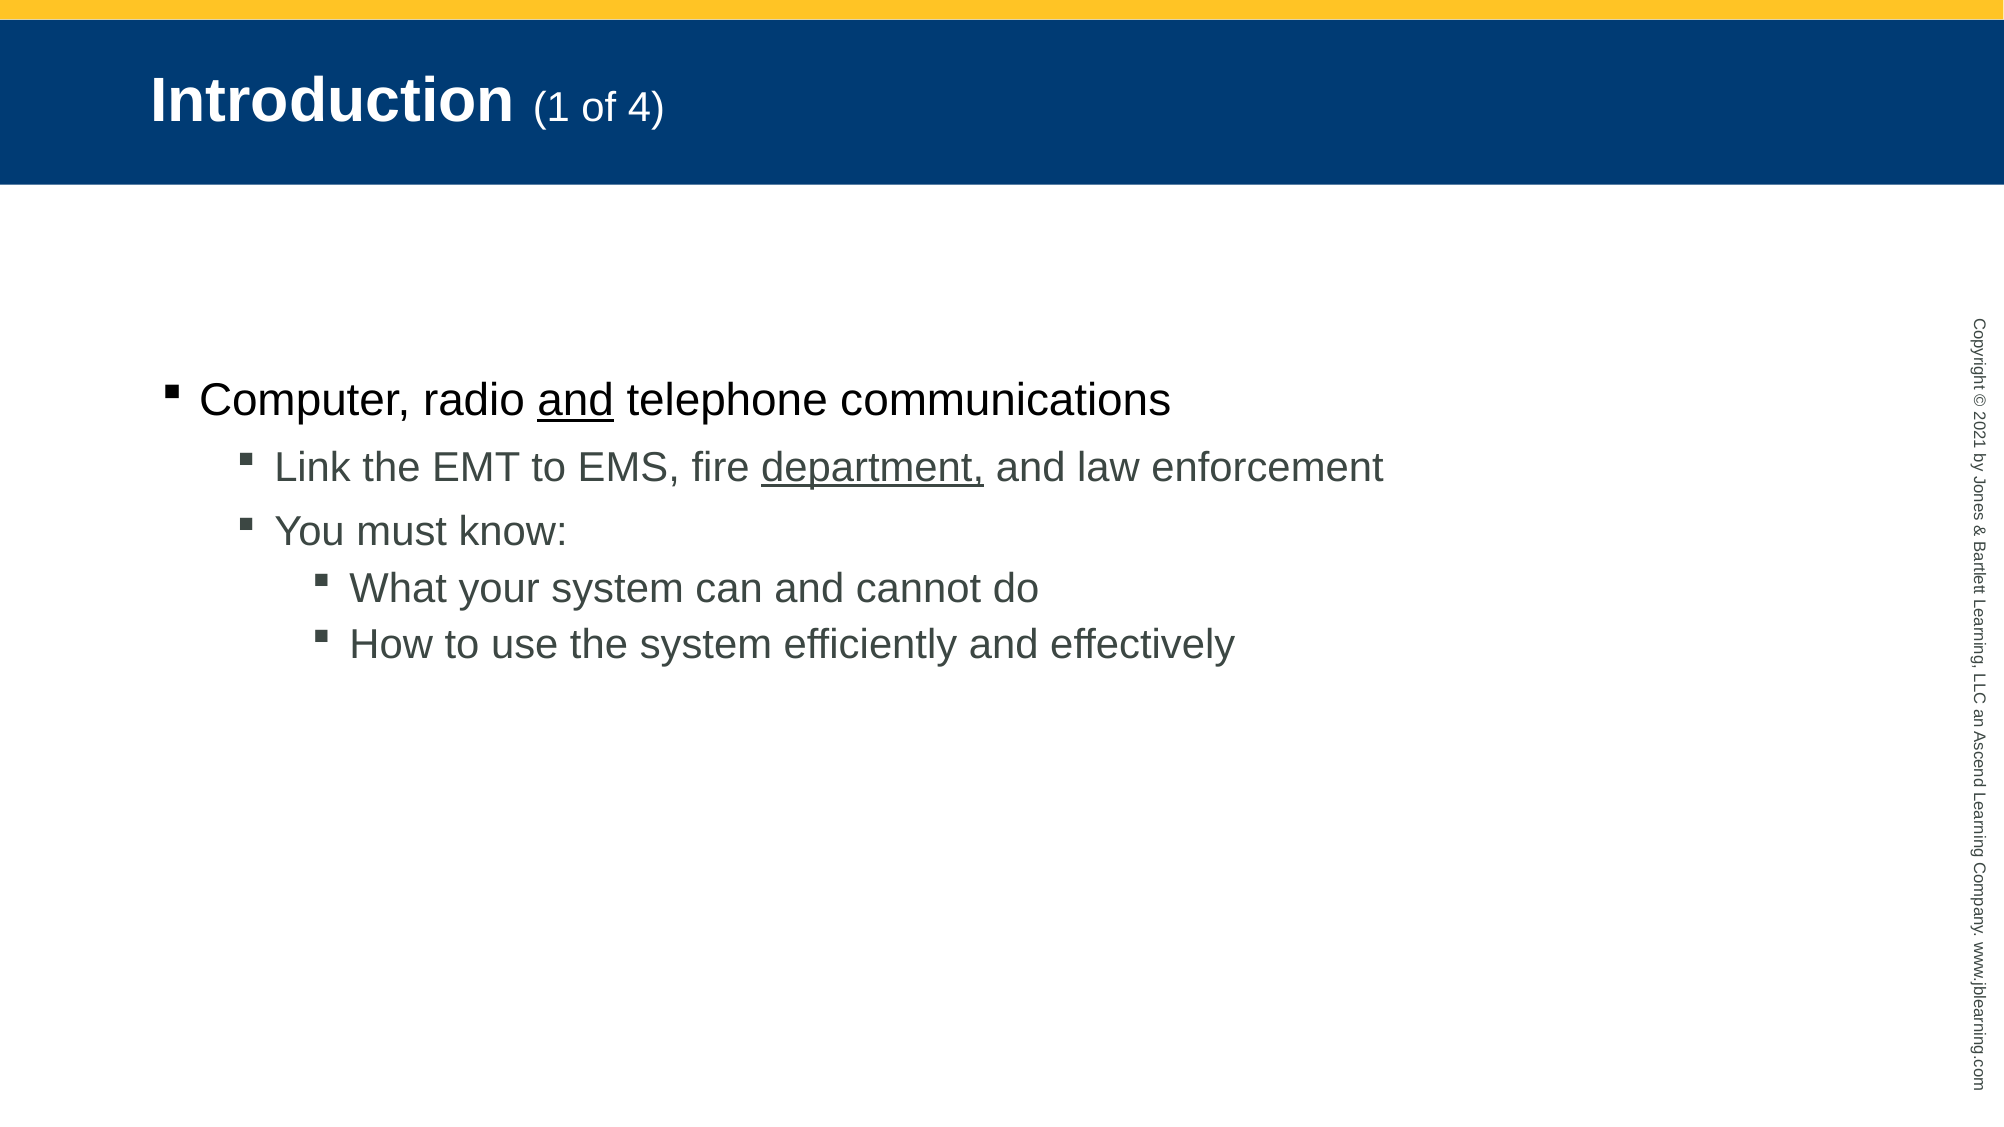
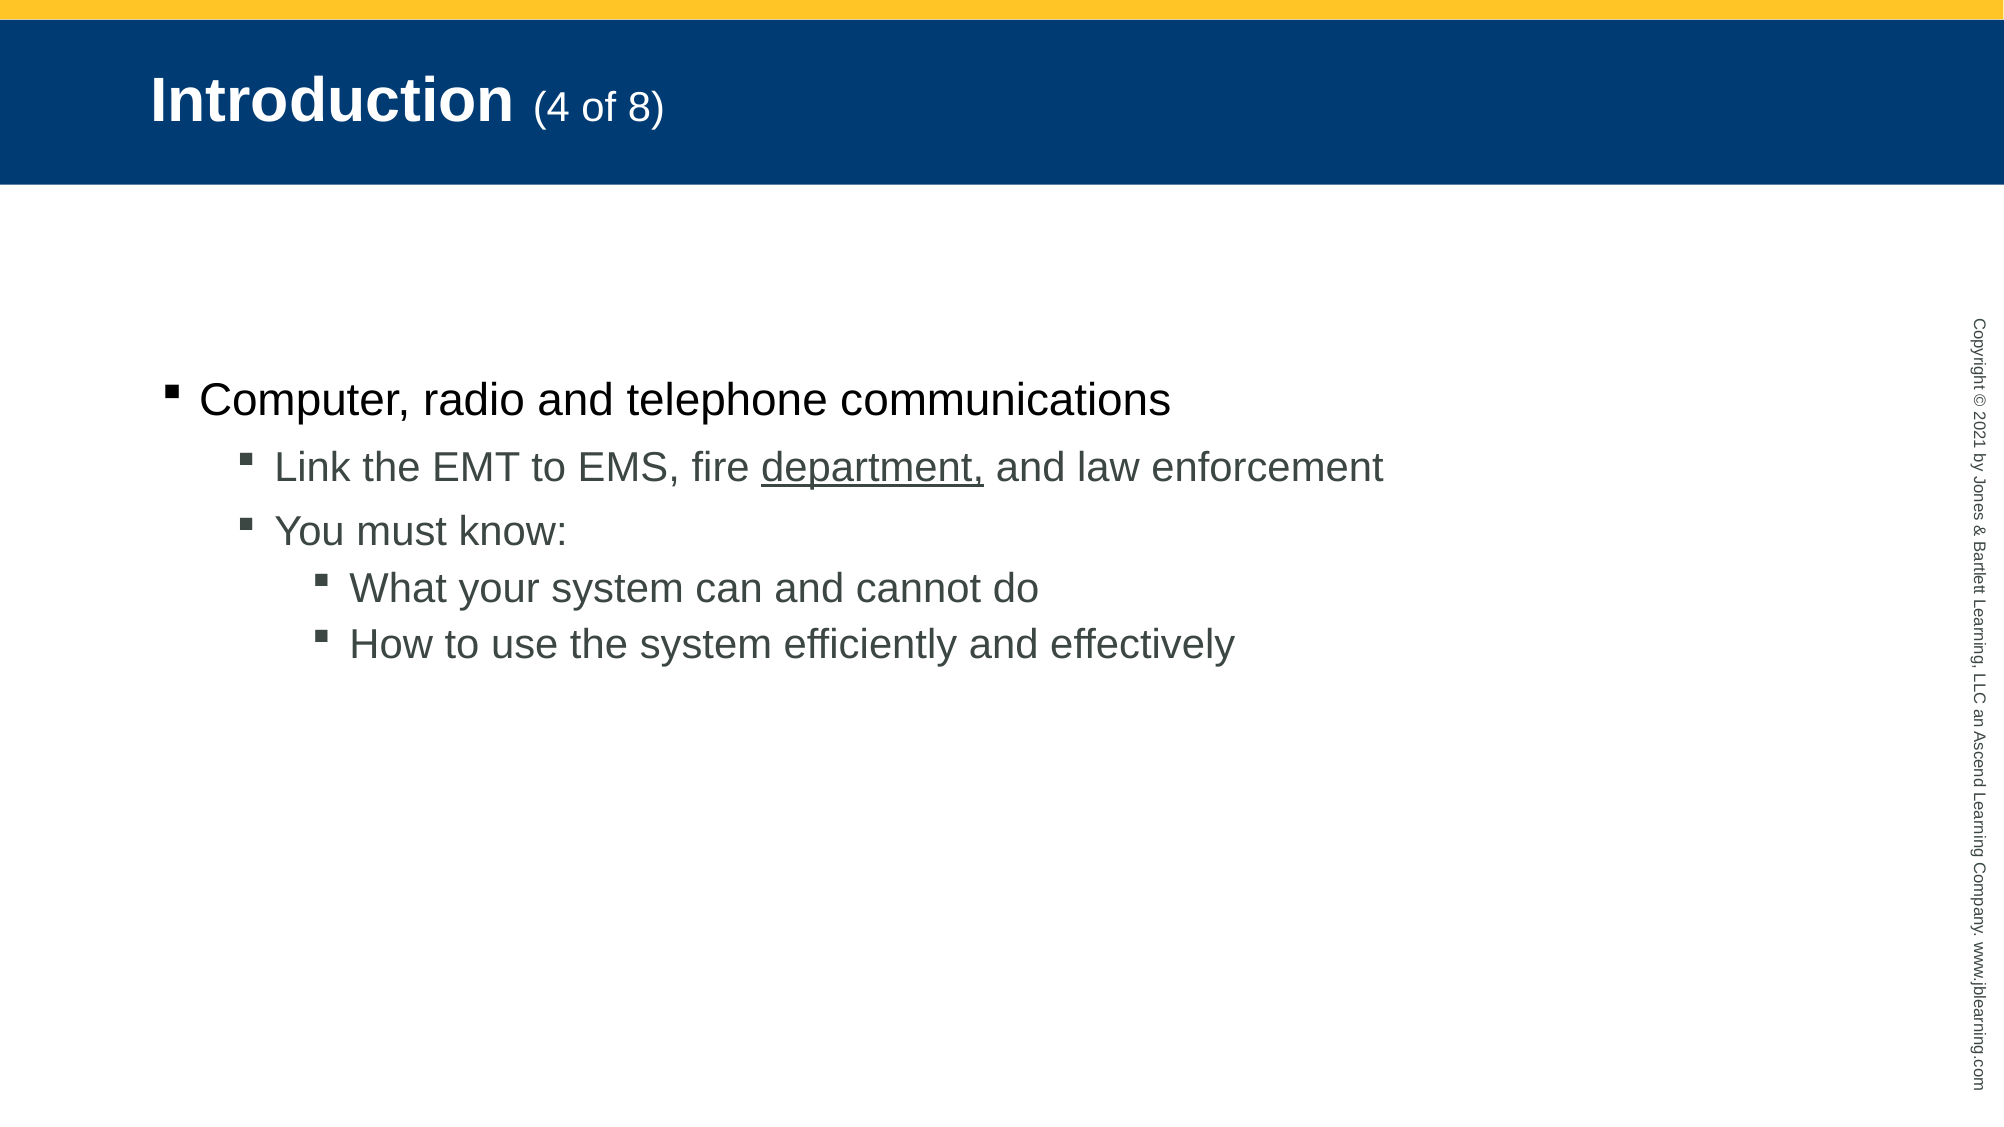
Introduction 1: 1 -> 4 (551, 108)
4: 4 -> 8 (646, 108)
and underline: present -> none (576, 400)
